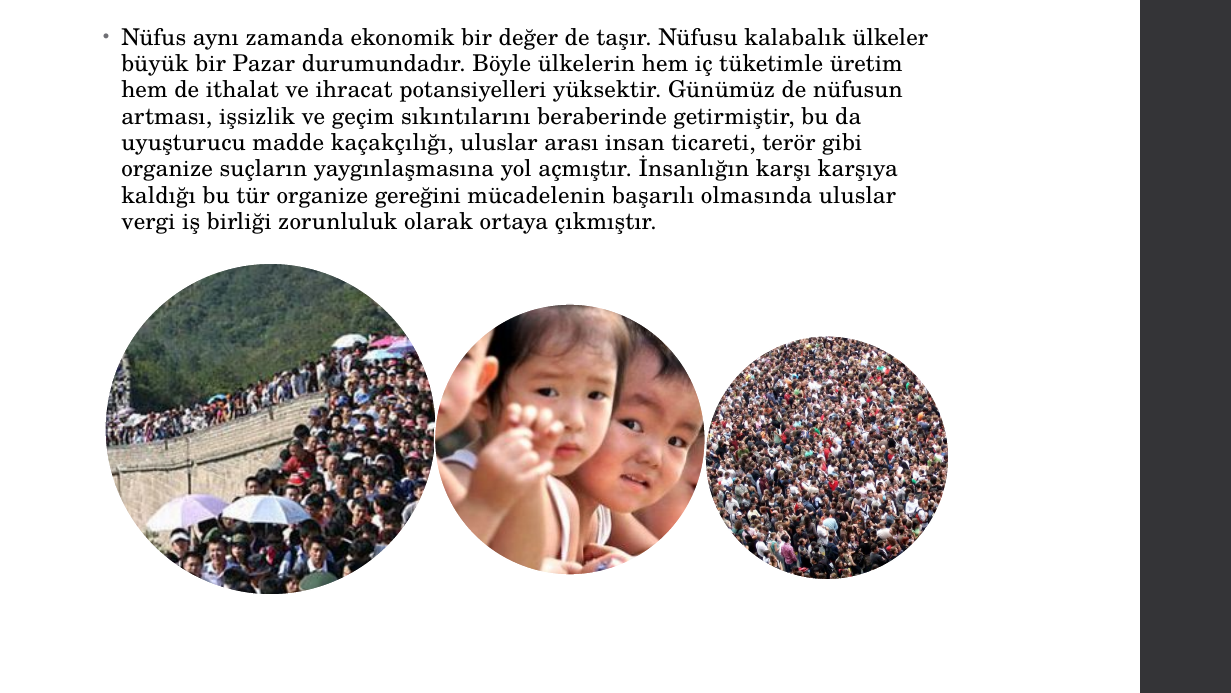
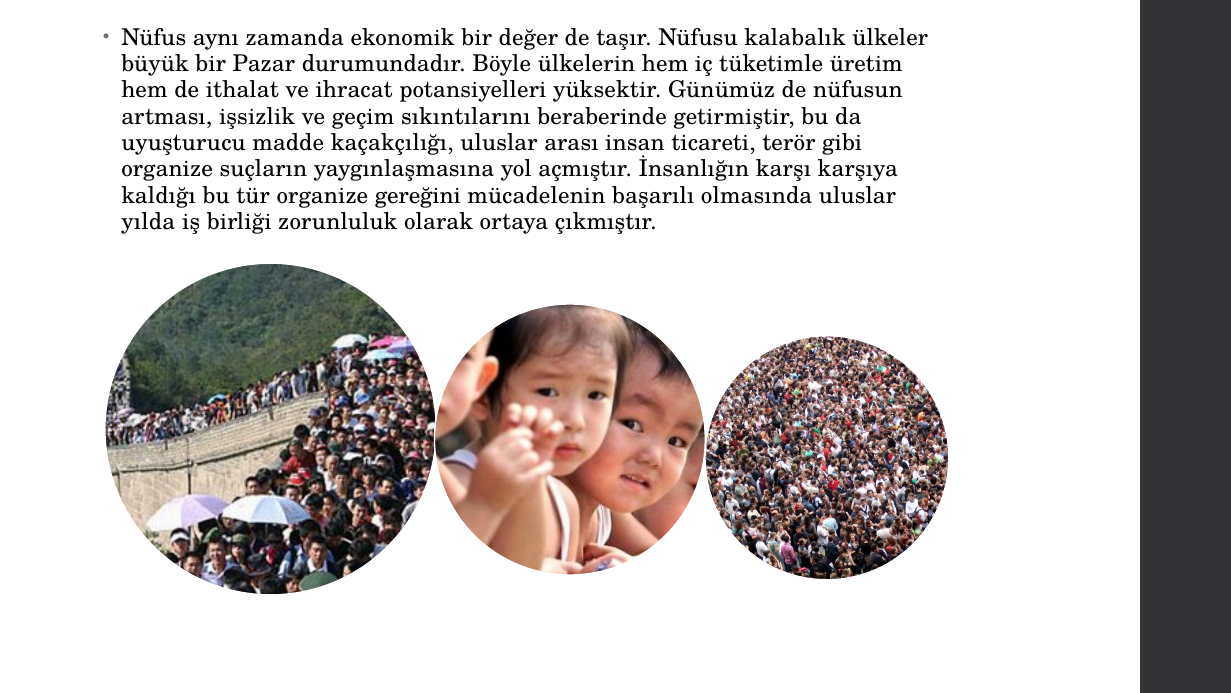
vergi: vergi -> yılda (148, 222)
